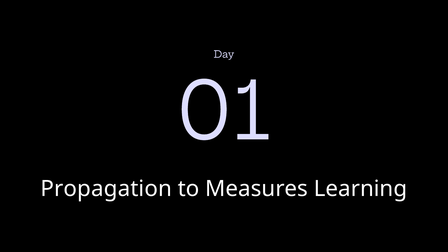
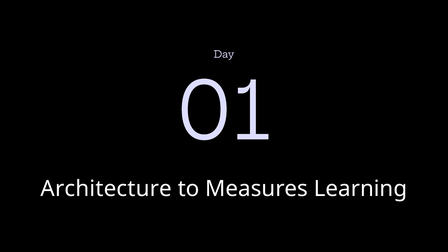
Propagation: Propagation -> Architecture (106, 189)
